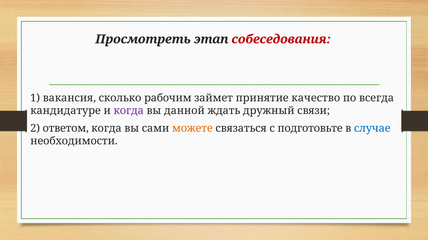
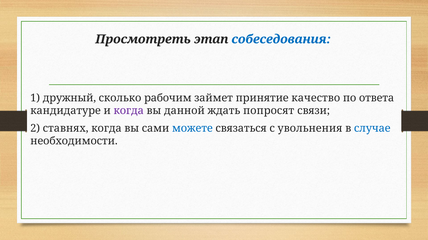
собеседования colour: red -> blue (281, 39)
вакансия: вакансия -> дружный (69, 98)
всегда: всегда -> ответа (377, 98)
дружный: дружный -> попросят (269, 111)
ответом: ответом -> ставнях (66, 129)
можете colour: orange -> blue (192, 129)
подготовьте: подготовьте -> увольнения (310, 129)
